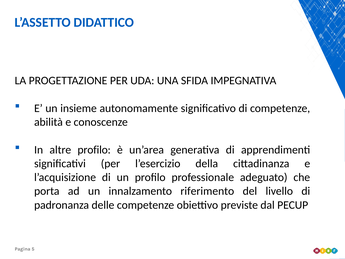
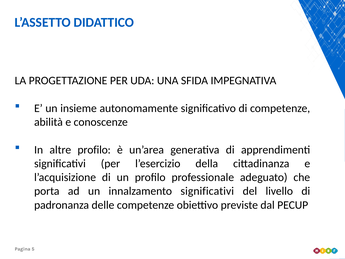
innalzamento riferimento: riferimento -> significativi (207, 191)
